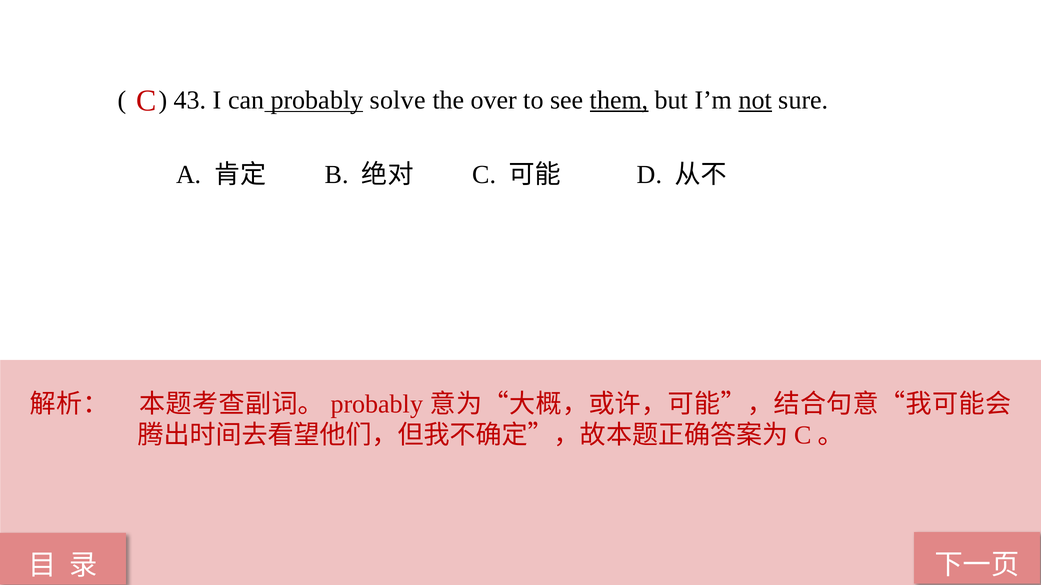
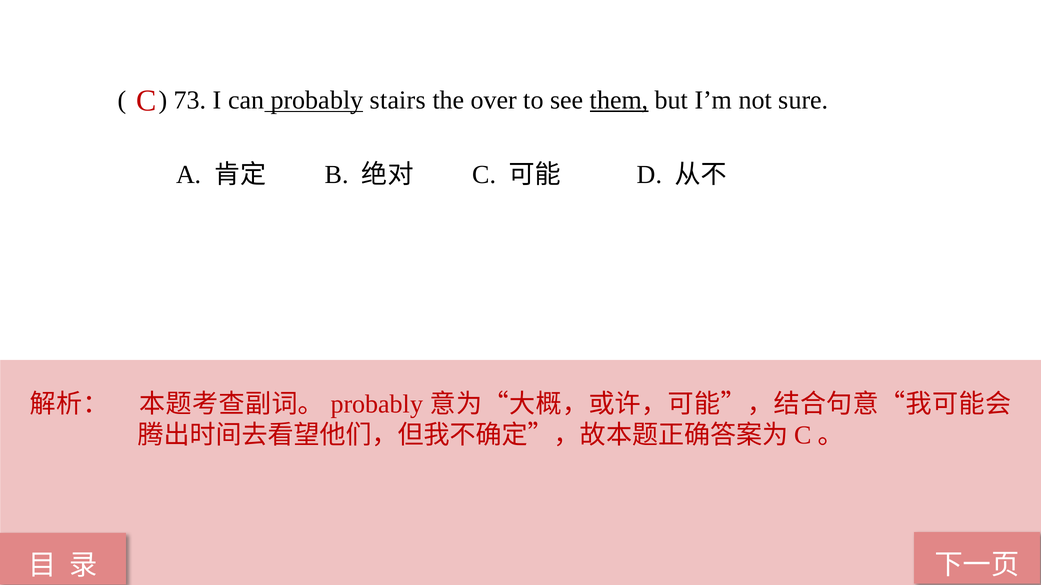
43: 43 -> 73 (190, 100)
solve: solve -> stairs (398, 100)
not underline: present -> none (755, 100)
